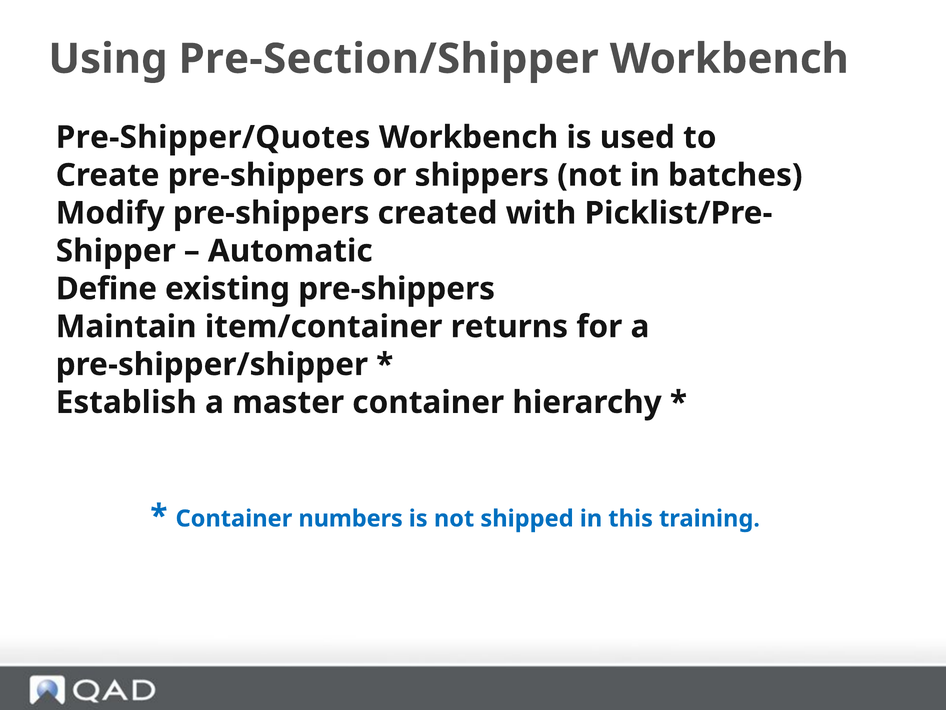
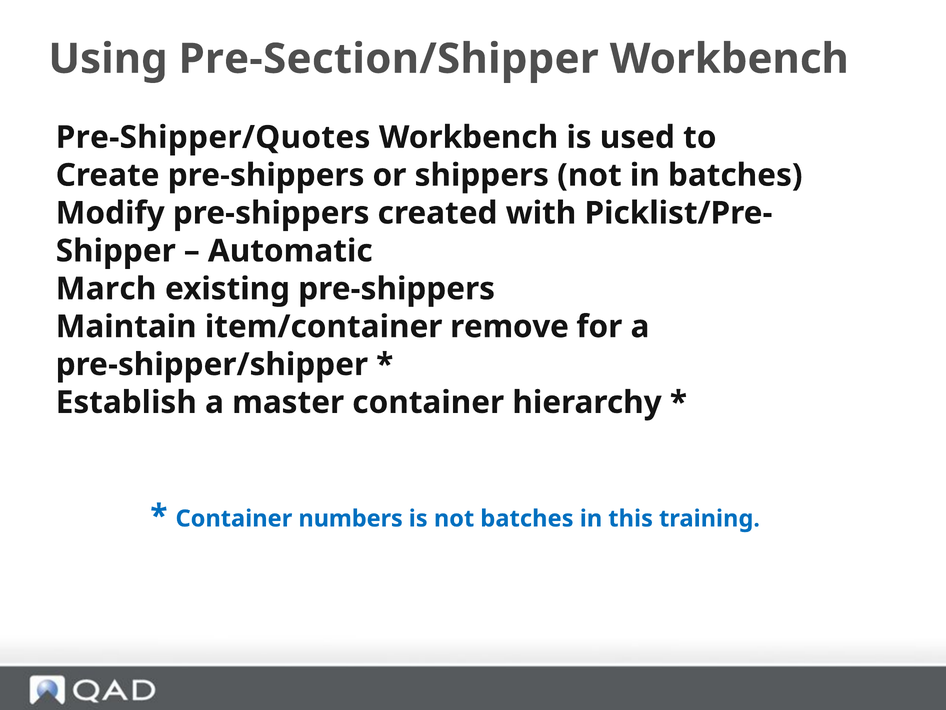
Define: Define -> March (106, 289)
returns: returns -> remove (510, 327)
not shipped: shipped -> batches (527, 518)
